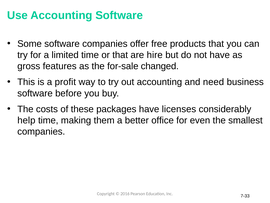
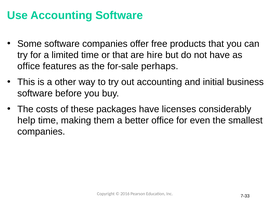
gross: gross -> office (29, 66)
changed: changed -> perhaps (160, 66)
profit: profit -> other (65, 82)
need: need -> initial (214, 82)
